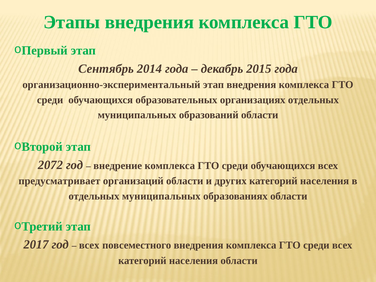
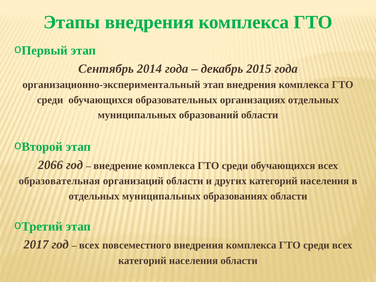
2072: 2072 -> 2066 (50, 165)
предусматривает: предусматривает -> образовательная (59, 181)
